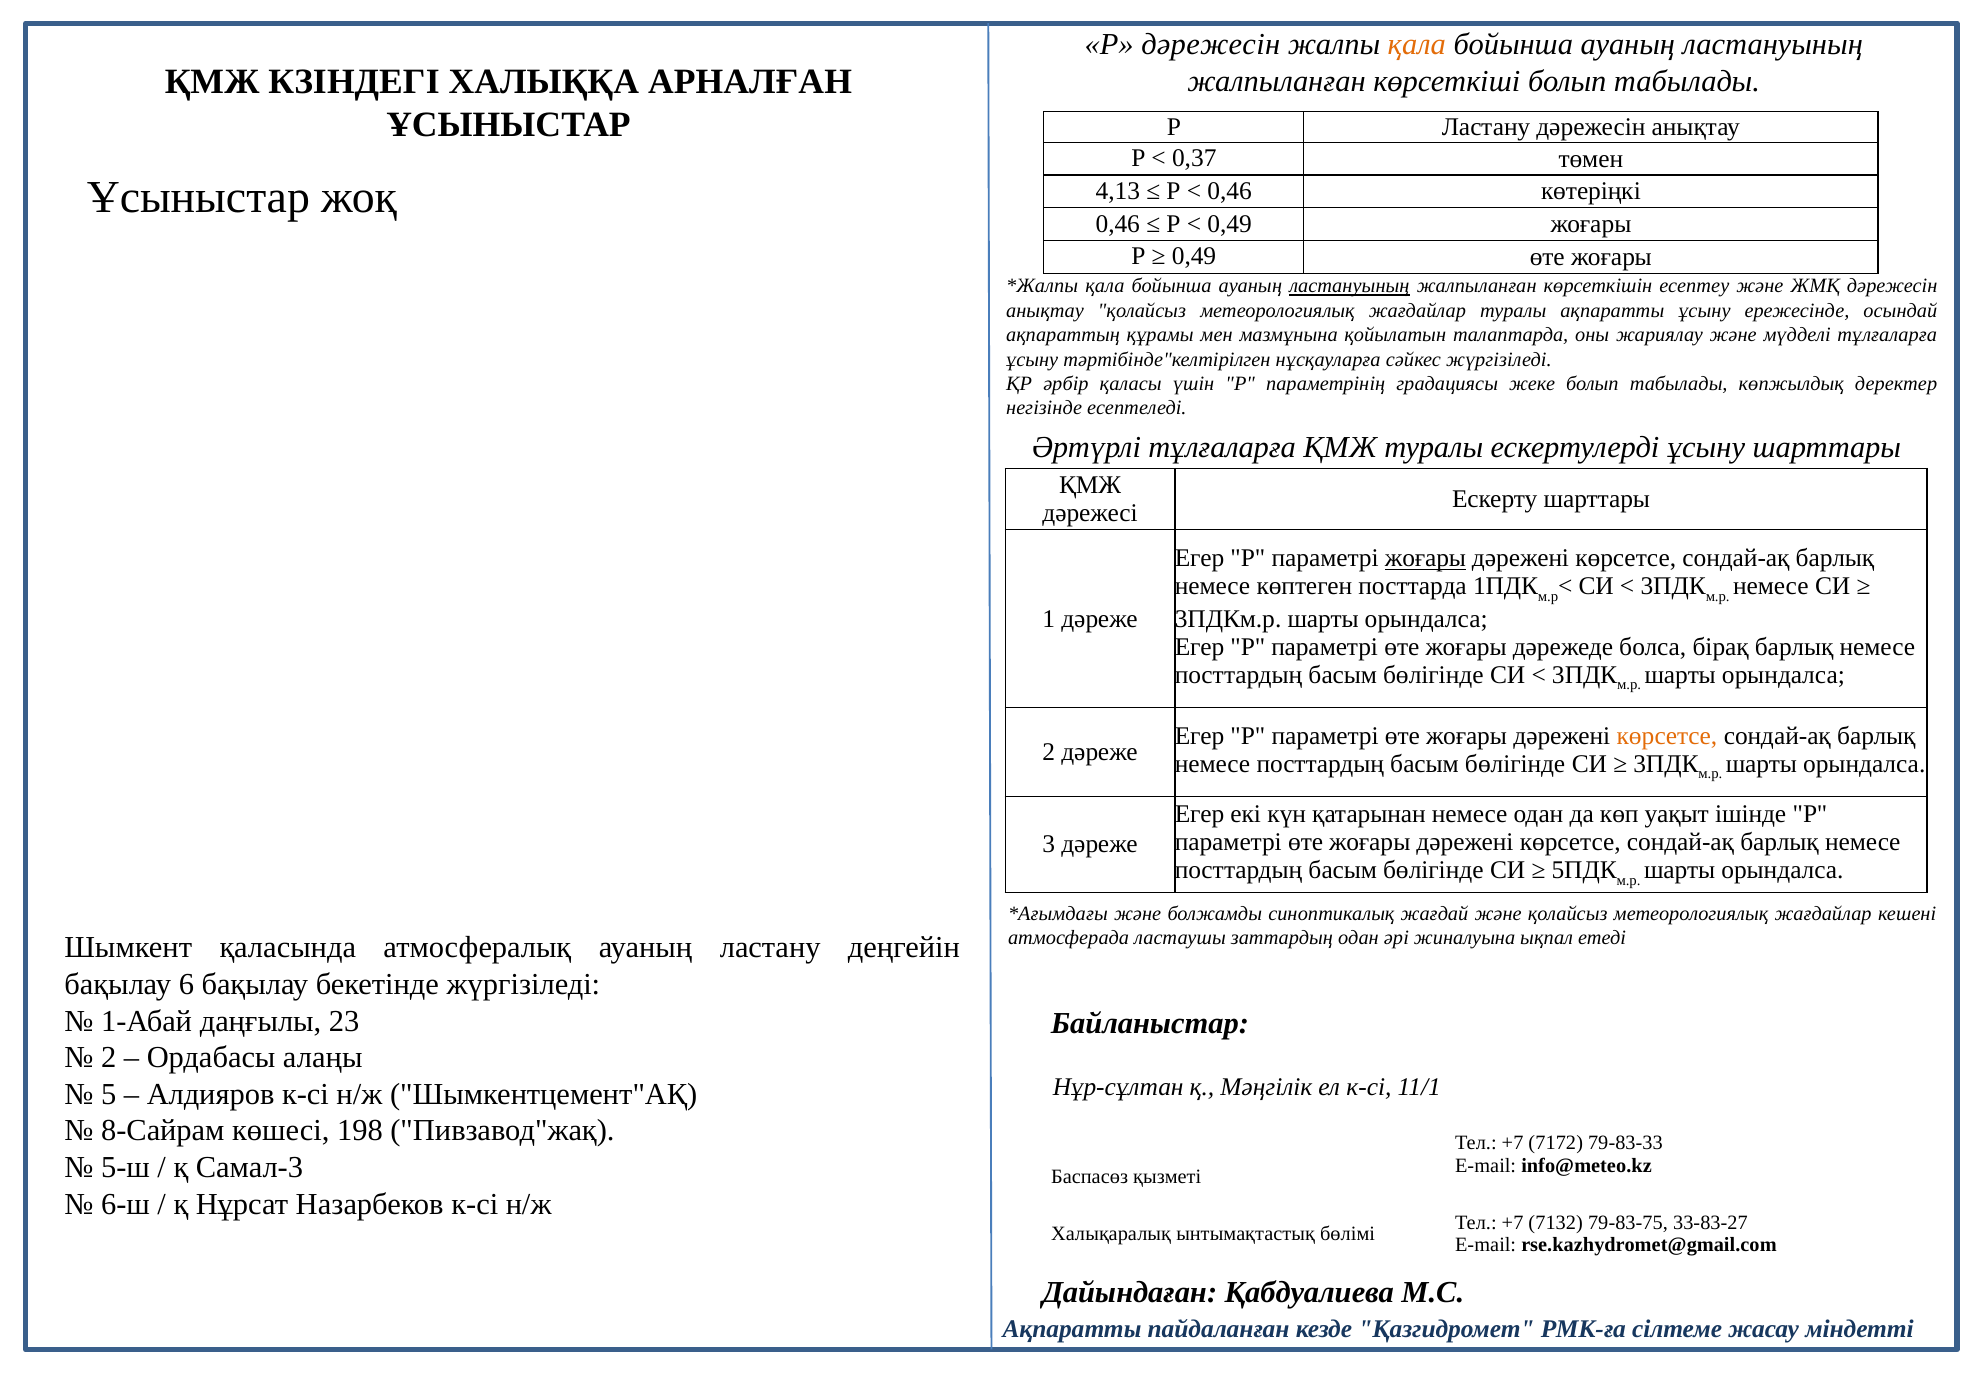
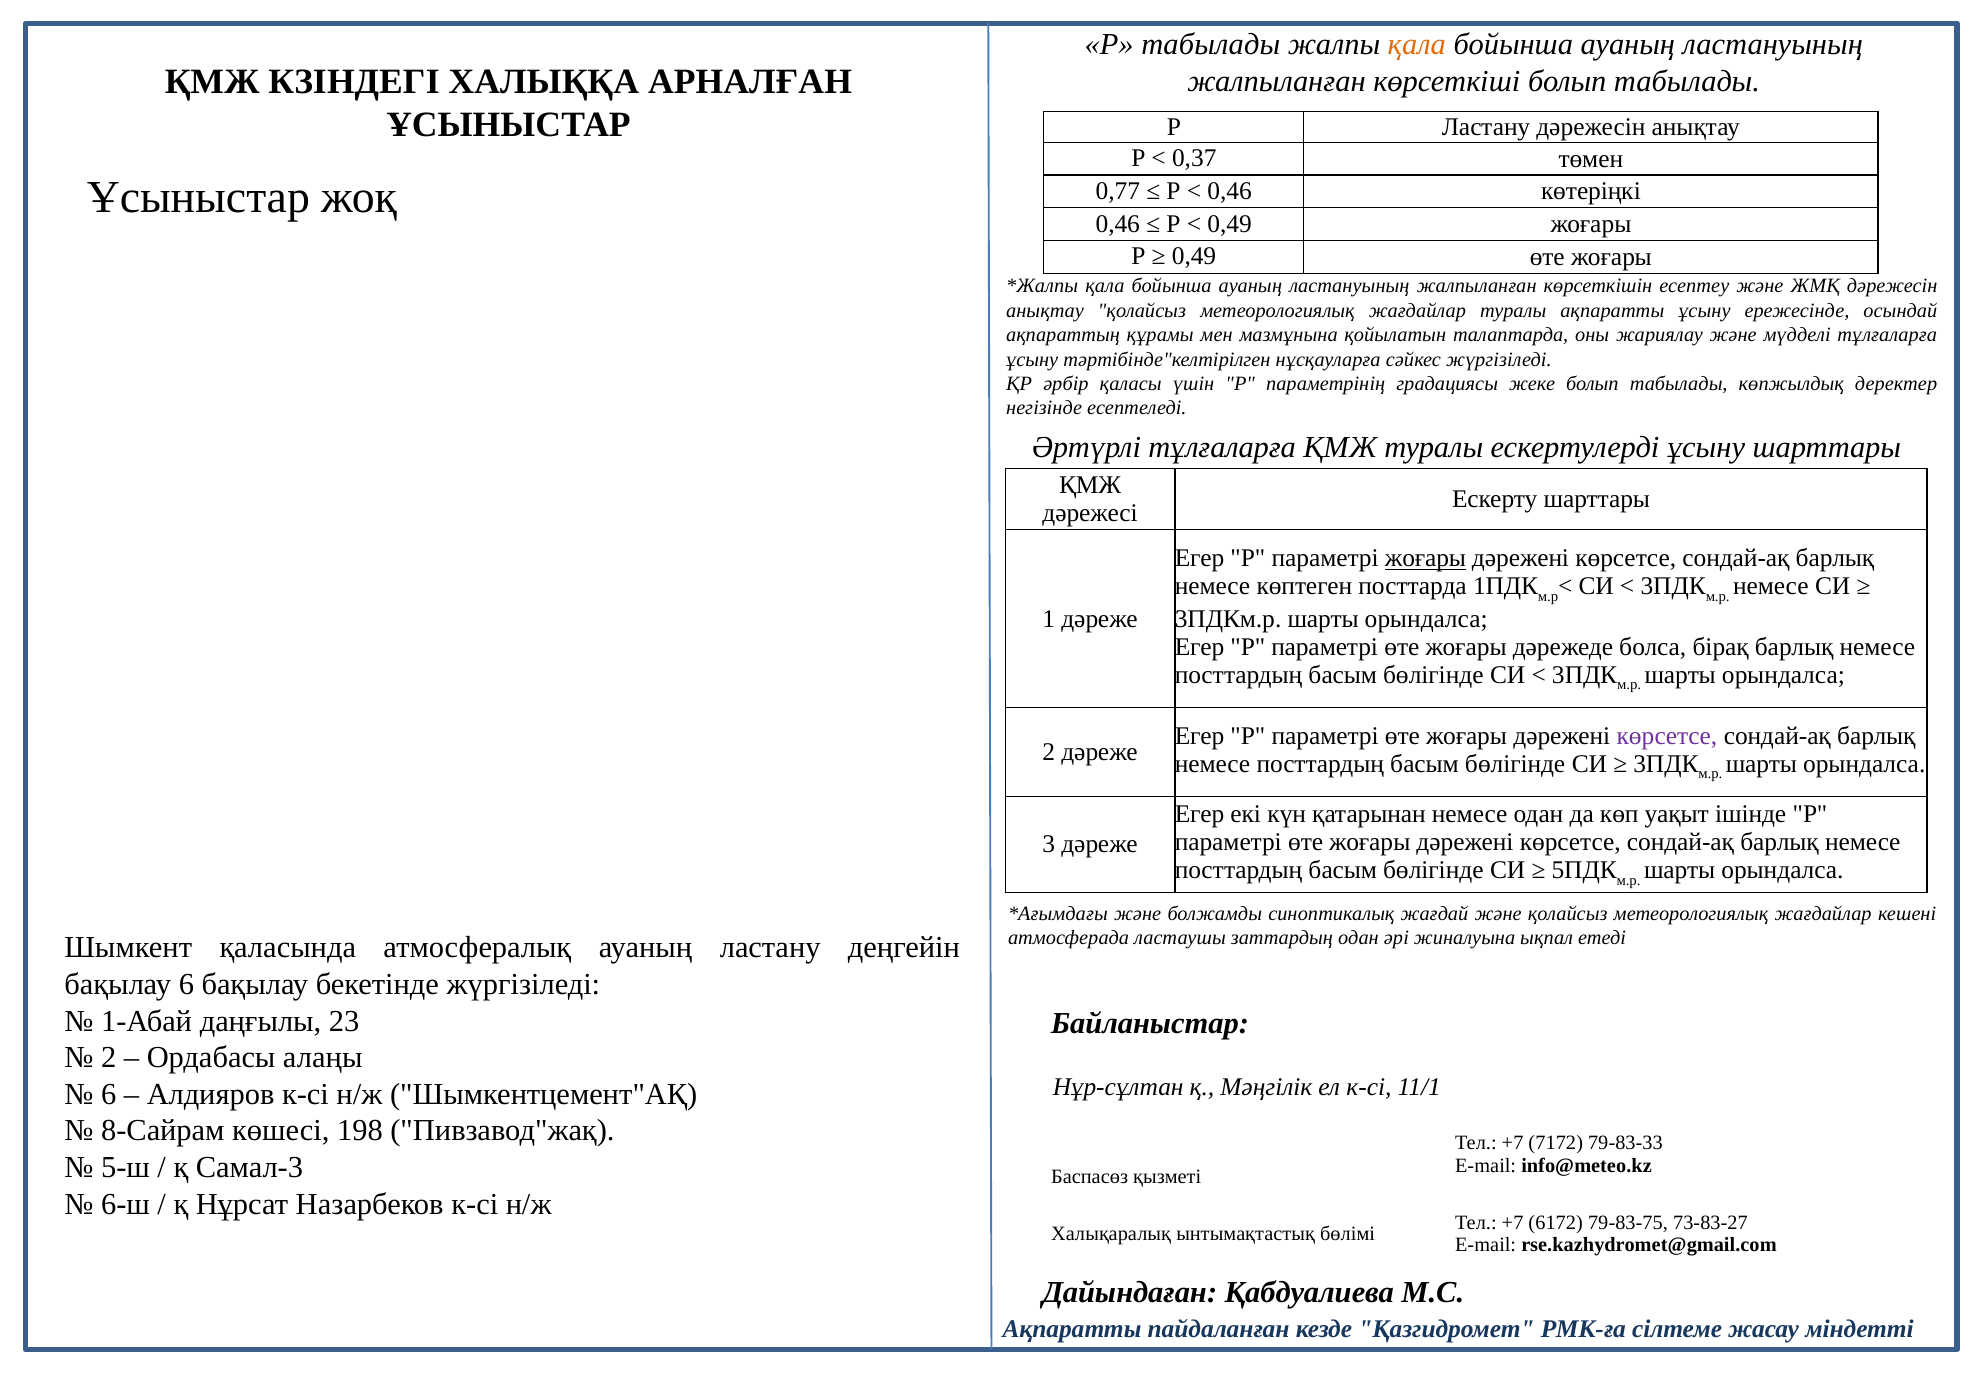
Р дәрежесін: дәрежесін -> табылады (1211, 45)
4,13: 4,13 -> 0,77 (1118, 191)
ластануының underline: present -> none (1349, 286)
көрсетсе colour: orange -> purple (1667, 736)
5: 5 -> 6 (109, 1094)
7132: 7132 -> 6172 (1556, 1222)
33-83-27: 33-83-27 -> 73-83-27 (1710, 1222)
